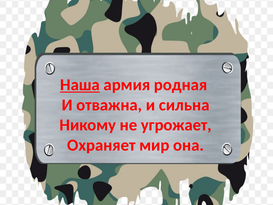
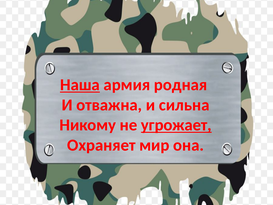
угрожает underline: none -> present (176, 125)
